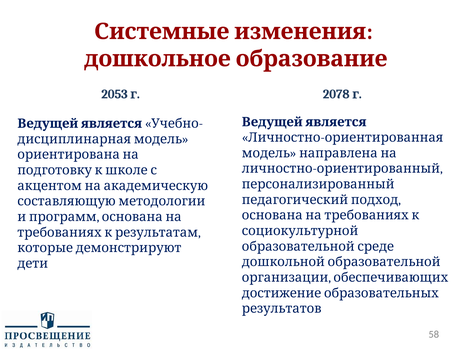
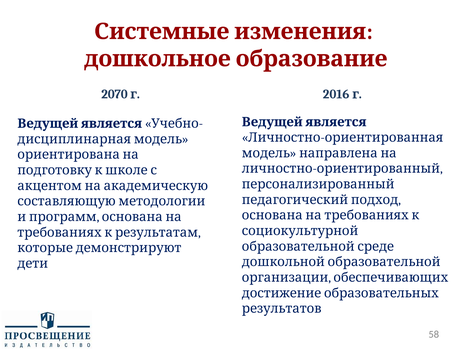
2053: 2053 -> 2070 (115, 94)
2078: 2078 -> 2016 (336, 94)
